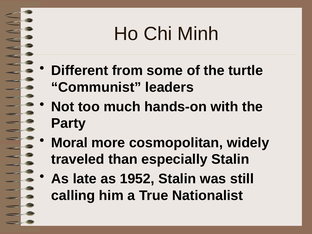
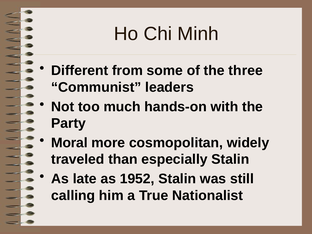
turtle: turtle -> three (246, 71)
